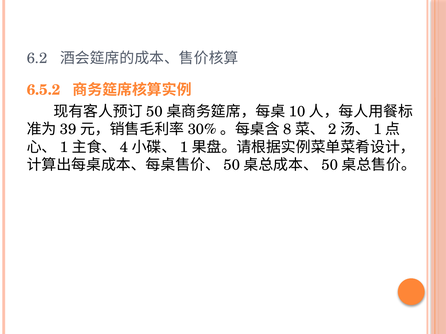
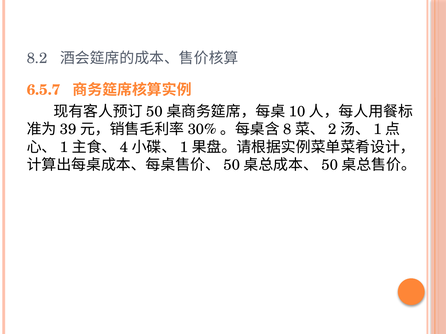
6.2: 6.2 -> 8.2 (37, 58)
6.5.2: 6.5.2 -> 6.5.7 (44, 90)
